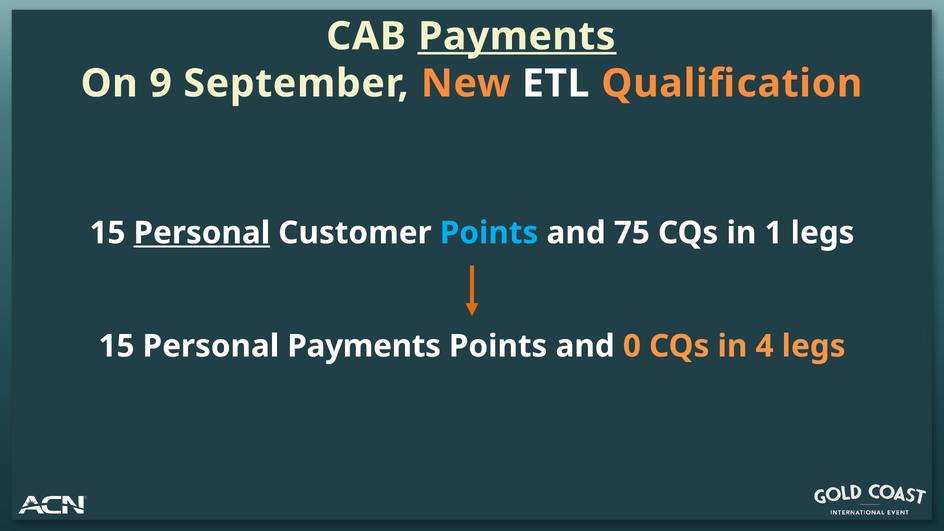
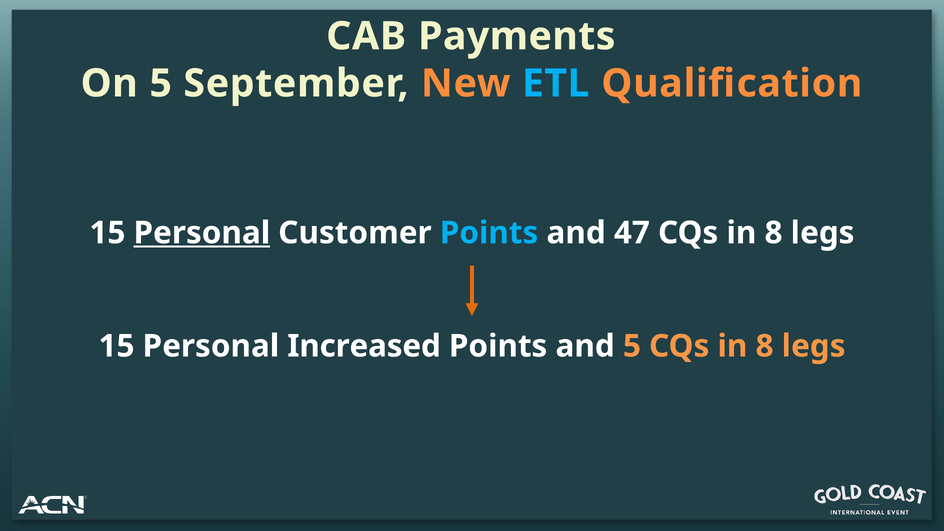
Payments underline: present -> none (517, 36)
On 9: 9 -> 5 (161, 84)
ETL colour: white -> light blue (556, 84)
75: 75 -> 47 (632, 233)
1: 1 -> 8 (774, 233)
Personal Payments: Payments -> Increased (364, 346)
and 0: 0 -> 5 (632, 346)
4: 4 -> 8 (765, 346)
